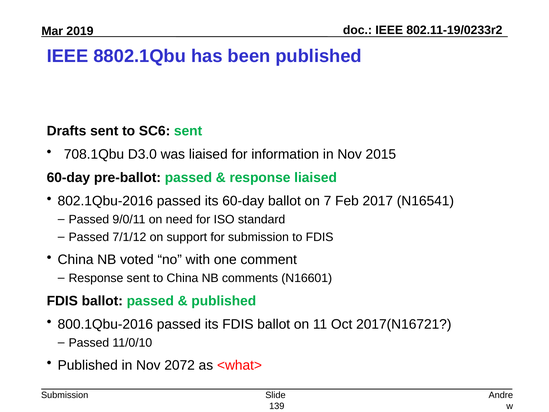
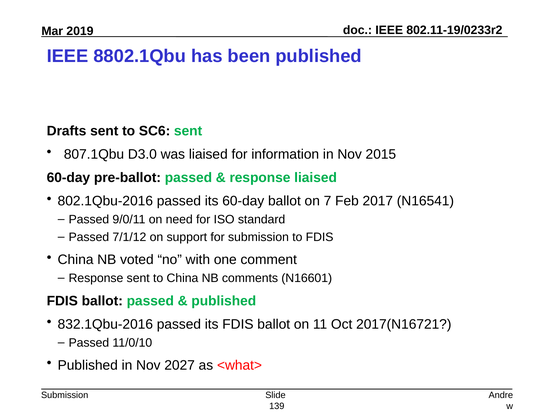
708.1Qbu: 708.1Qbu -> 807.1Qbu (94, 154)
800.1Qbu-2016: 800.1Qbu-2016 -> 832.1Qbu-2016 (105, 324)
2072: 2072 -> 2027 (180, 365)
